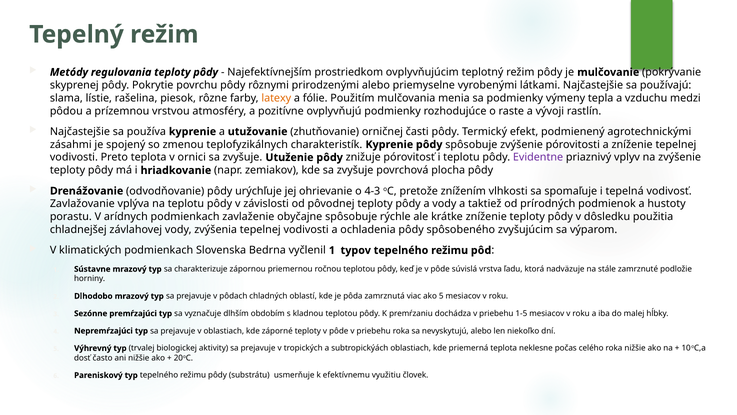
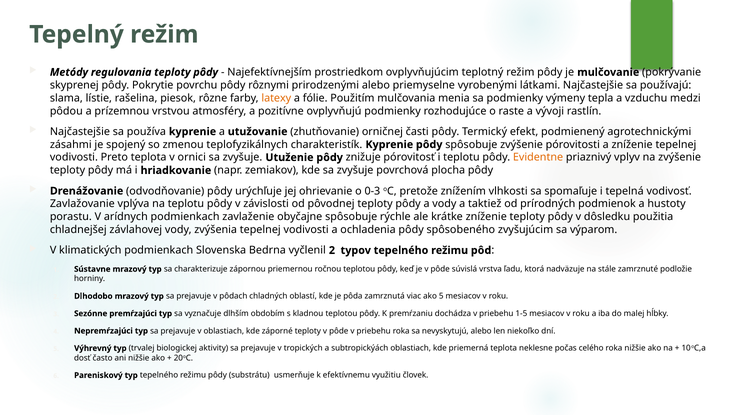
Evidentne colour: purple -> orange (538, 157)
4-3: 4-3 -> 0-3 (372, 191)
vyčlenil 1: 1 -> 2 (332, 250)
